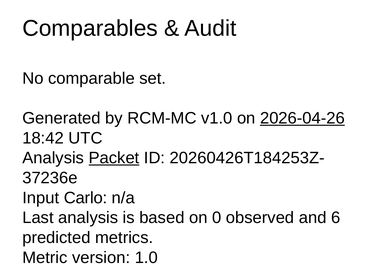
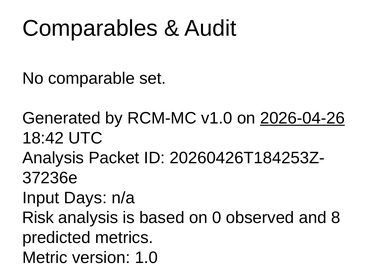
Packet underline: present -> none (114, 158)
Carlo: Carlo -> Days (85, 198)
Last: Last -> Risk (38, 218)
6: 6 -> 8 (336, 218)
